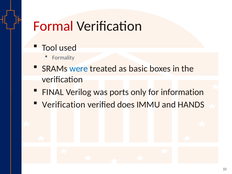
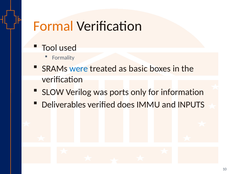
Formal colour: red -> orange (53, 26)
FINAL: FINAL -> SLOW (53, 92)
Verification: Verification -> Deliverables (64, 105)
HANDS: HANDS -> INPUTS (191, 105)
